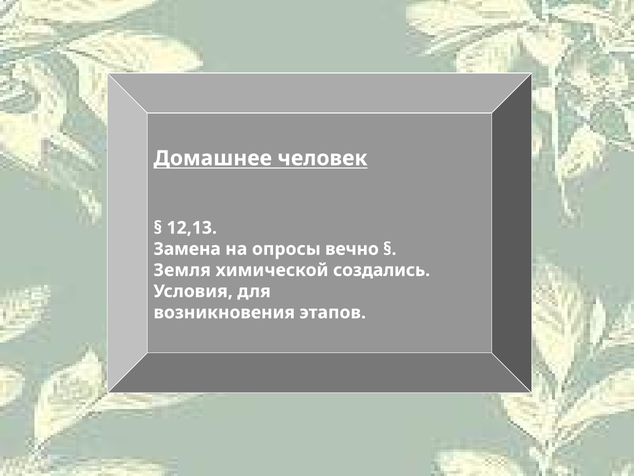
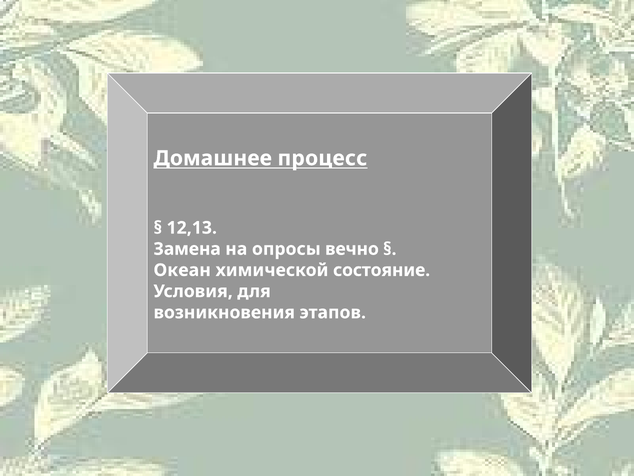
человек: человек -> процесс (322, 158)
Земля: Земля -> Океан (182, 270)
создались: создались -> состояние (382, 270)
